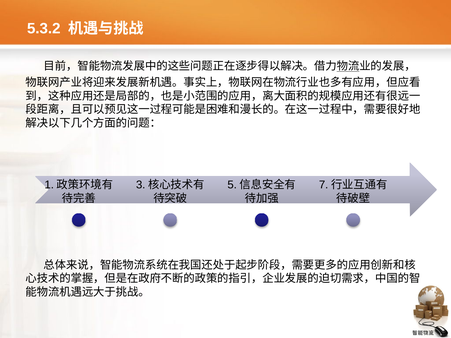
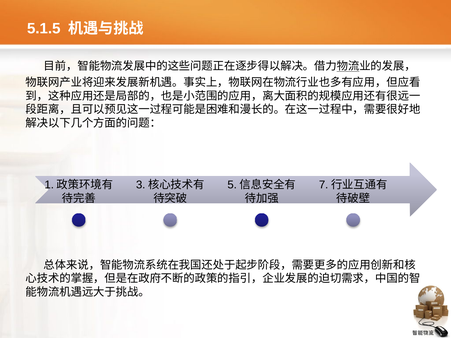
5.3.2: 5.3.2 -> 5.1.5 (44, 28)
